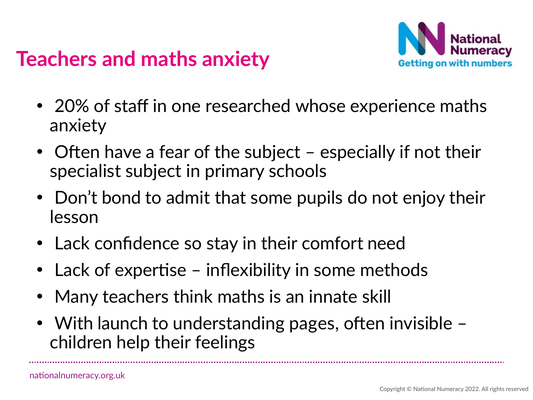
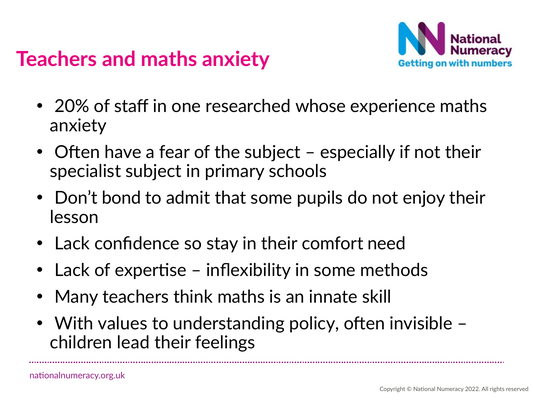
launch: launch -> values (123, 323)
pages: pages -> policy (314, 323)
help: help -> lead (133, 343)
